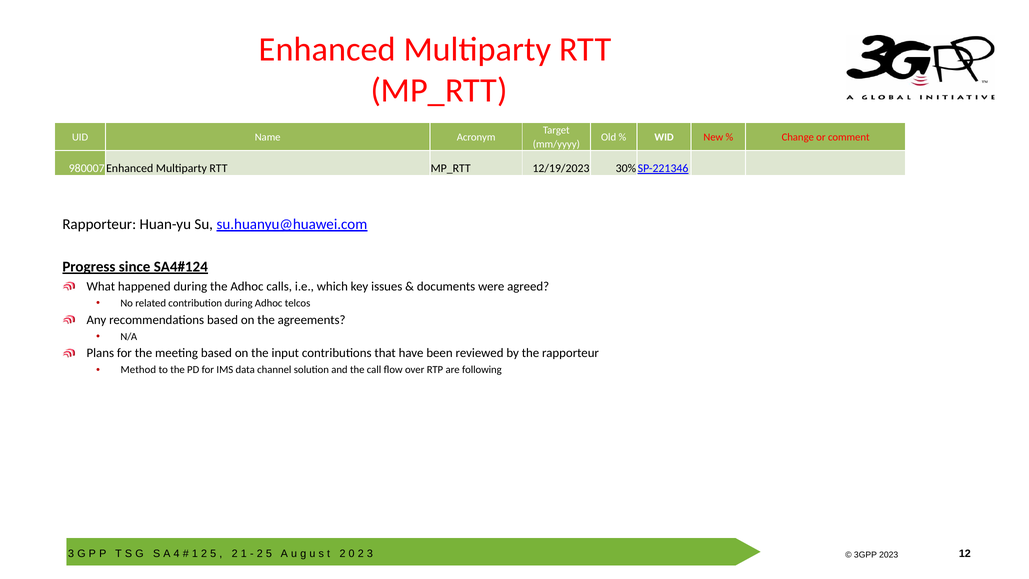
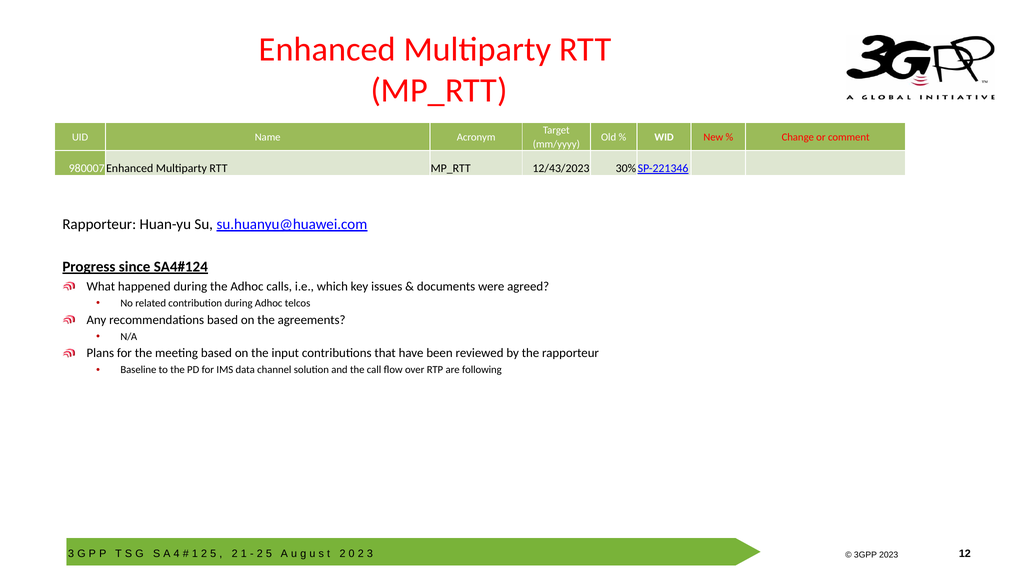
12/19/2023: 12/19/2023 -> 12/43/2023 (561, 168)
Method: Method -> Baseline (138, 370)
